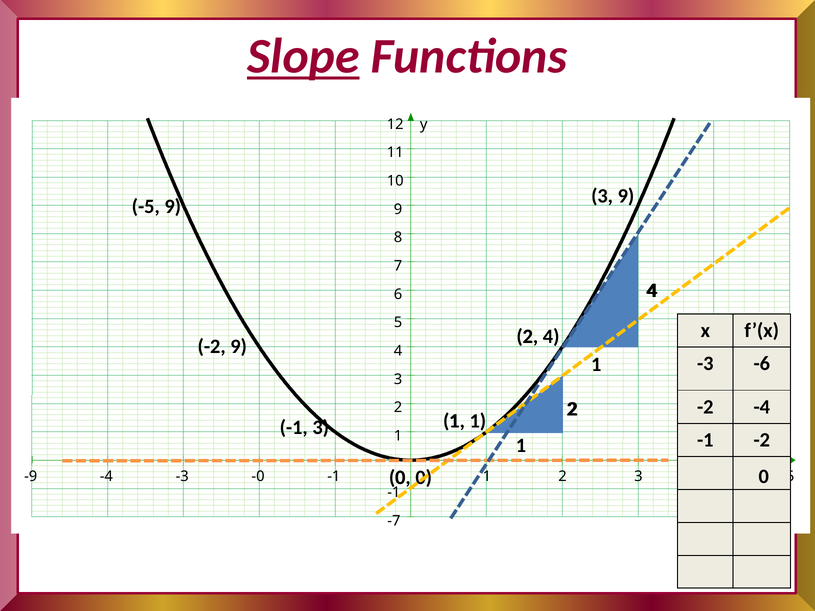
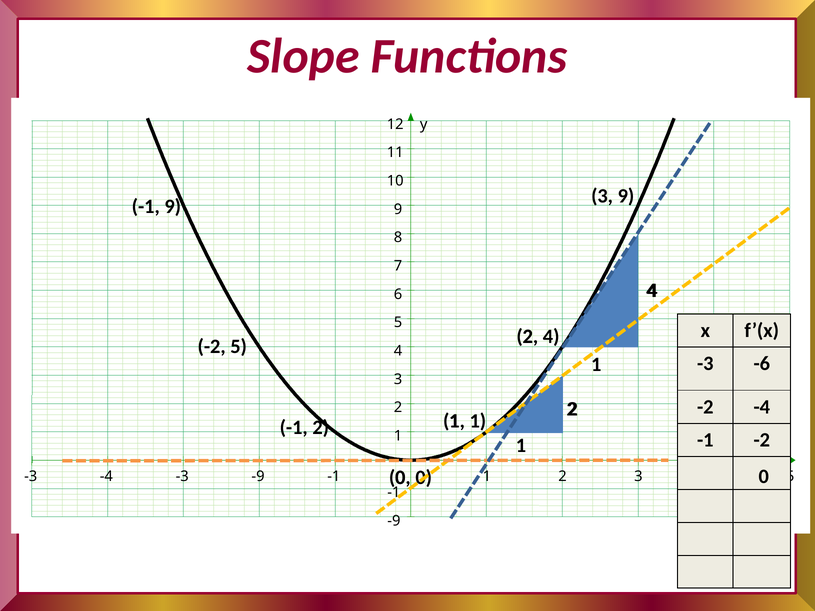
Slope underline: present -> none (303, 56)
-5: -5 -> -1 (146, 207)
-2 9: 9 -> 5 (239, 347)
-1 3: 3 -> 2 (321, 428)
-9: -9 -> -3 (31, 477)
-3 -0: -0 -> -9 (258, 477)
-7: -7 -> -9 (394, 521)
